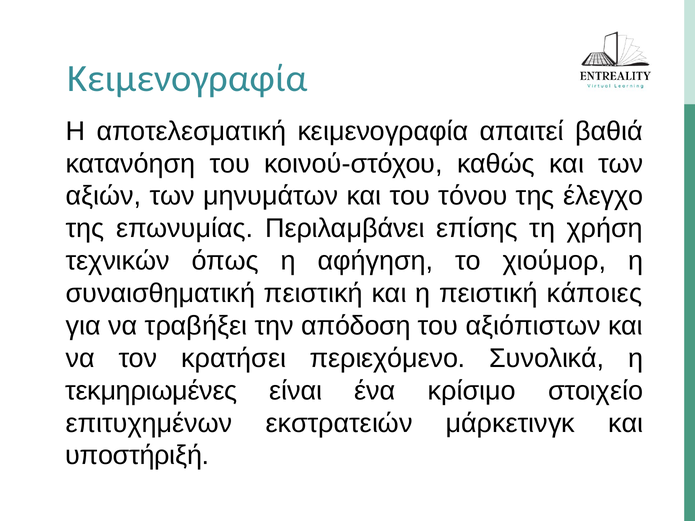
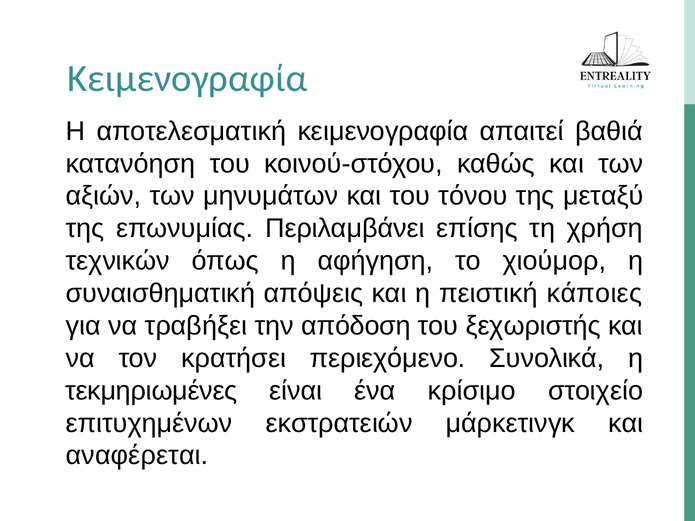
έλεγχο: έλεγχο -> μεταξύ (603, 196)
συναισθηματική πειστική: πειστική -> απόψεις (313, 294)
αξιόπιστων: αξιόπιστων -> ξεχωριστής (533, 326)
υποστήριξή: υποστήριξή -> αναφέρεται (137, 456)
